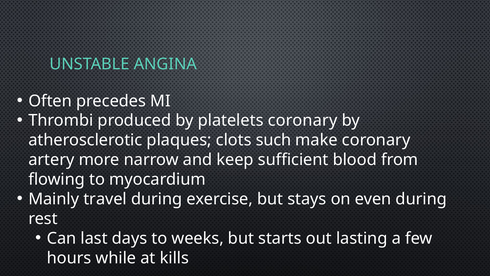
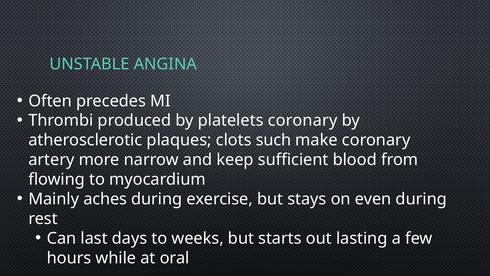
travel: travel -> aches (105, 199)
kills: kills -> oral (174, 258)
